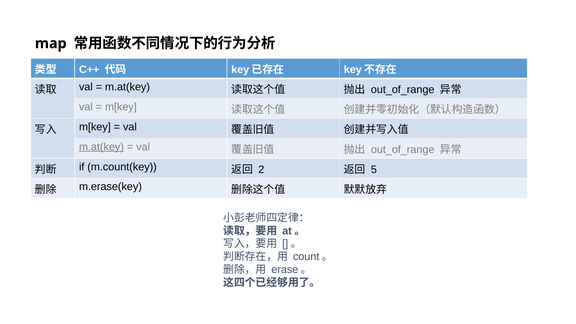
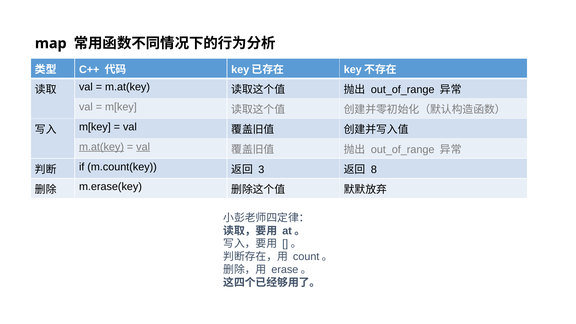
val underline: none -> present (143, 147)
2: 2 -> 3 (261, 170)
5: 5 -> 8 (374, 170)
